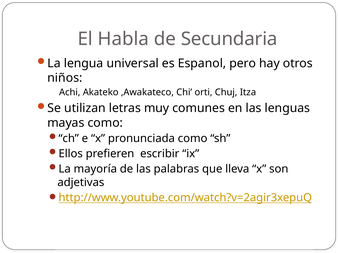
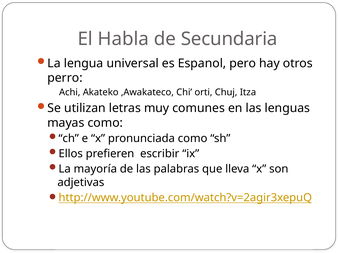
niños: niños -> perro (65, 78)
